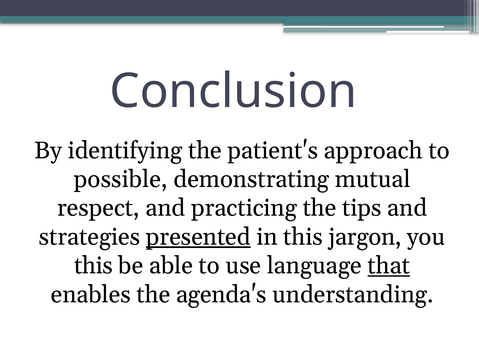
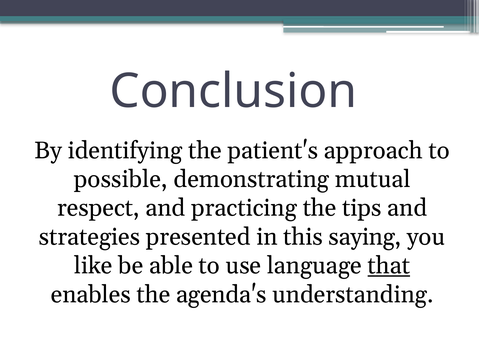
presented underline: present -> none (198, 236)
jargon: jargon -> saying (365, 236)
this: this -> like (93, 265)
